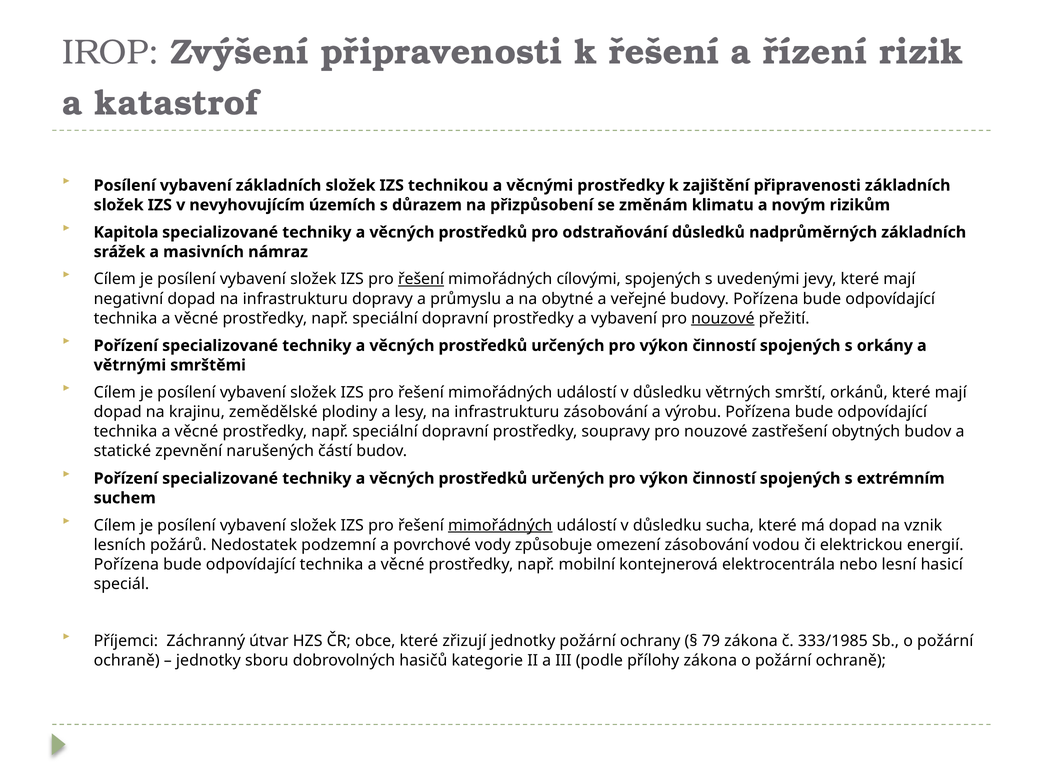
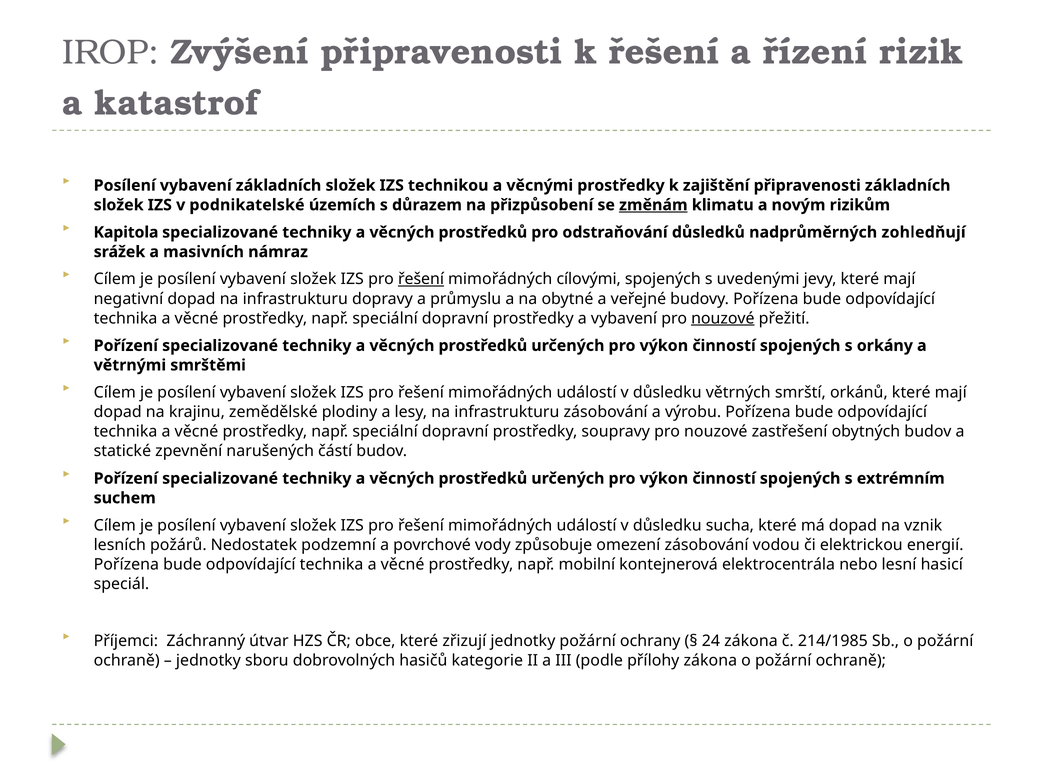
nevyhovujícím: nevyhovujícím -> podnikatelské (247, 205)
změnám underline: none -> present (653, 205)
nadprůměrných základních: základních -> zohledňují (924, 232)
mimořádných underline: present -> none (500, 526)
79: 79 -> 24 (711, 641)
333/1985: 333/1985 -> 214/1985 (833, 641)
